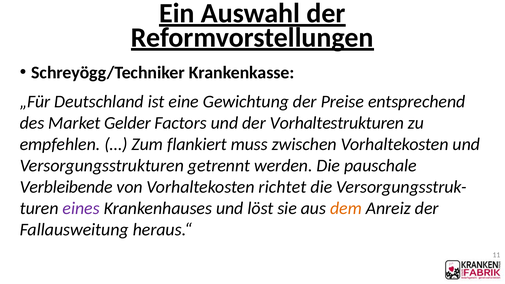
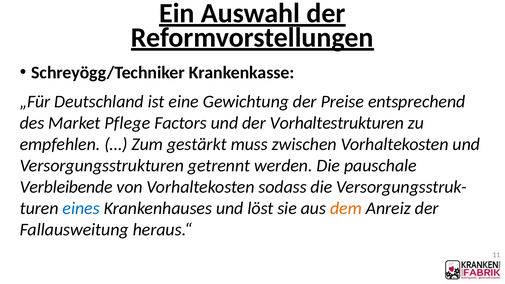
Gelder: Gelder -> Pflege (127, 123)
flankiert: flankiert -> gestärkt (197, 144)
richtet: richtet -> sodass (283, 187)
eines colour: purple -> blue (81, 208)
